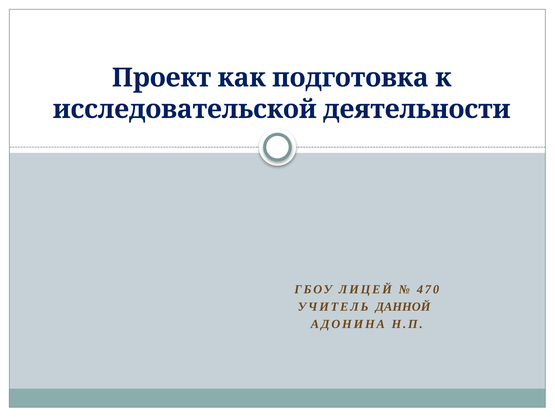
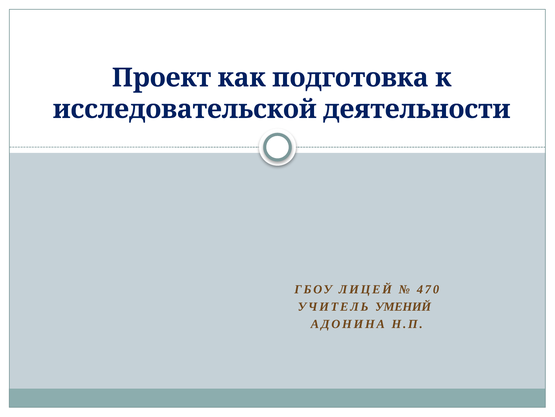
ДАННОЙ: ДАННОЙ -> УМЕНИЙ (403, 306)
